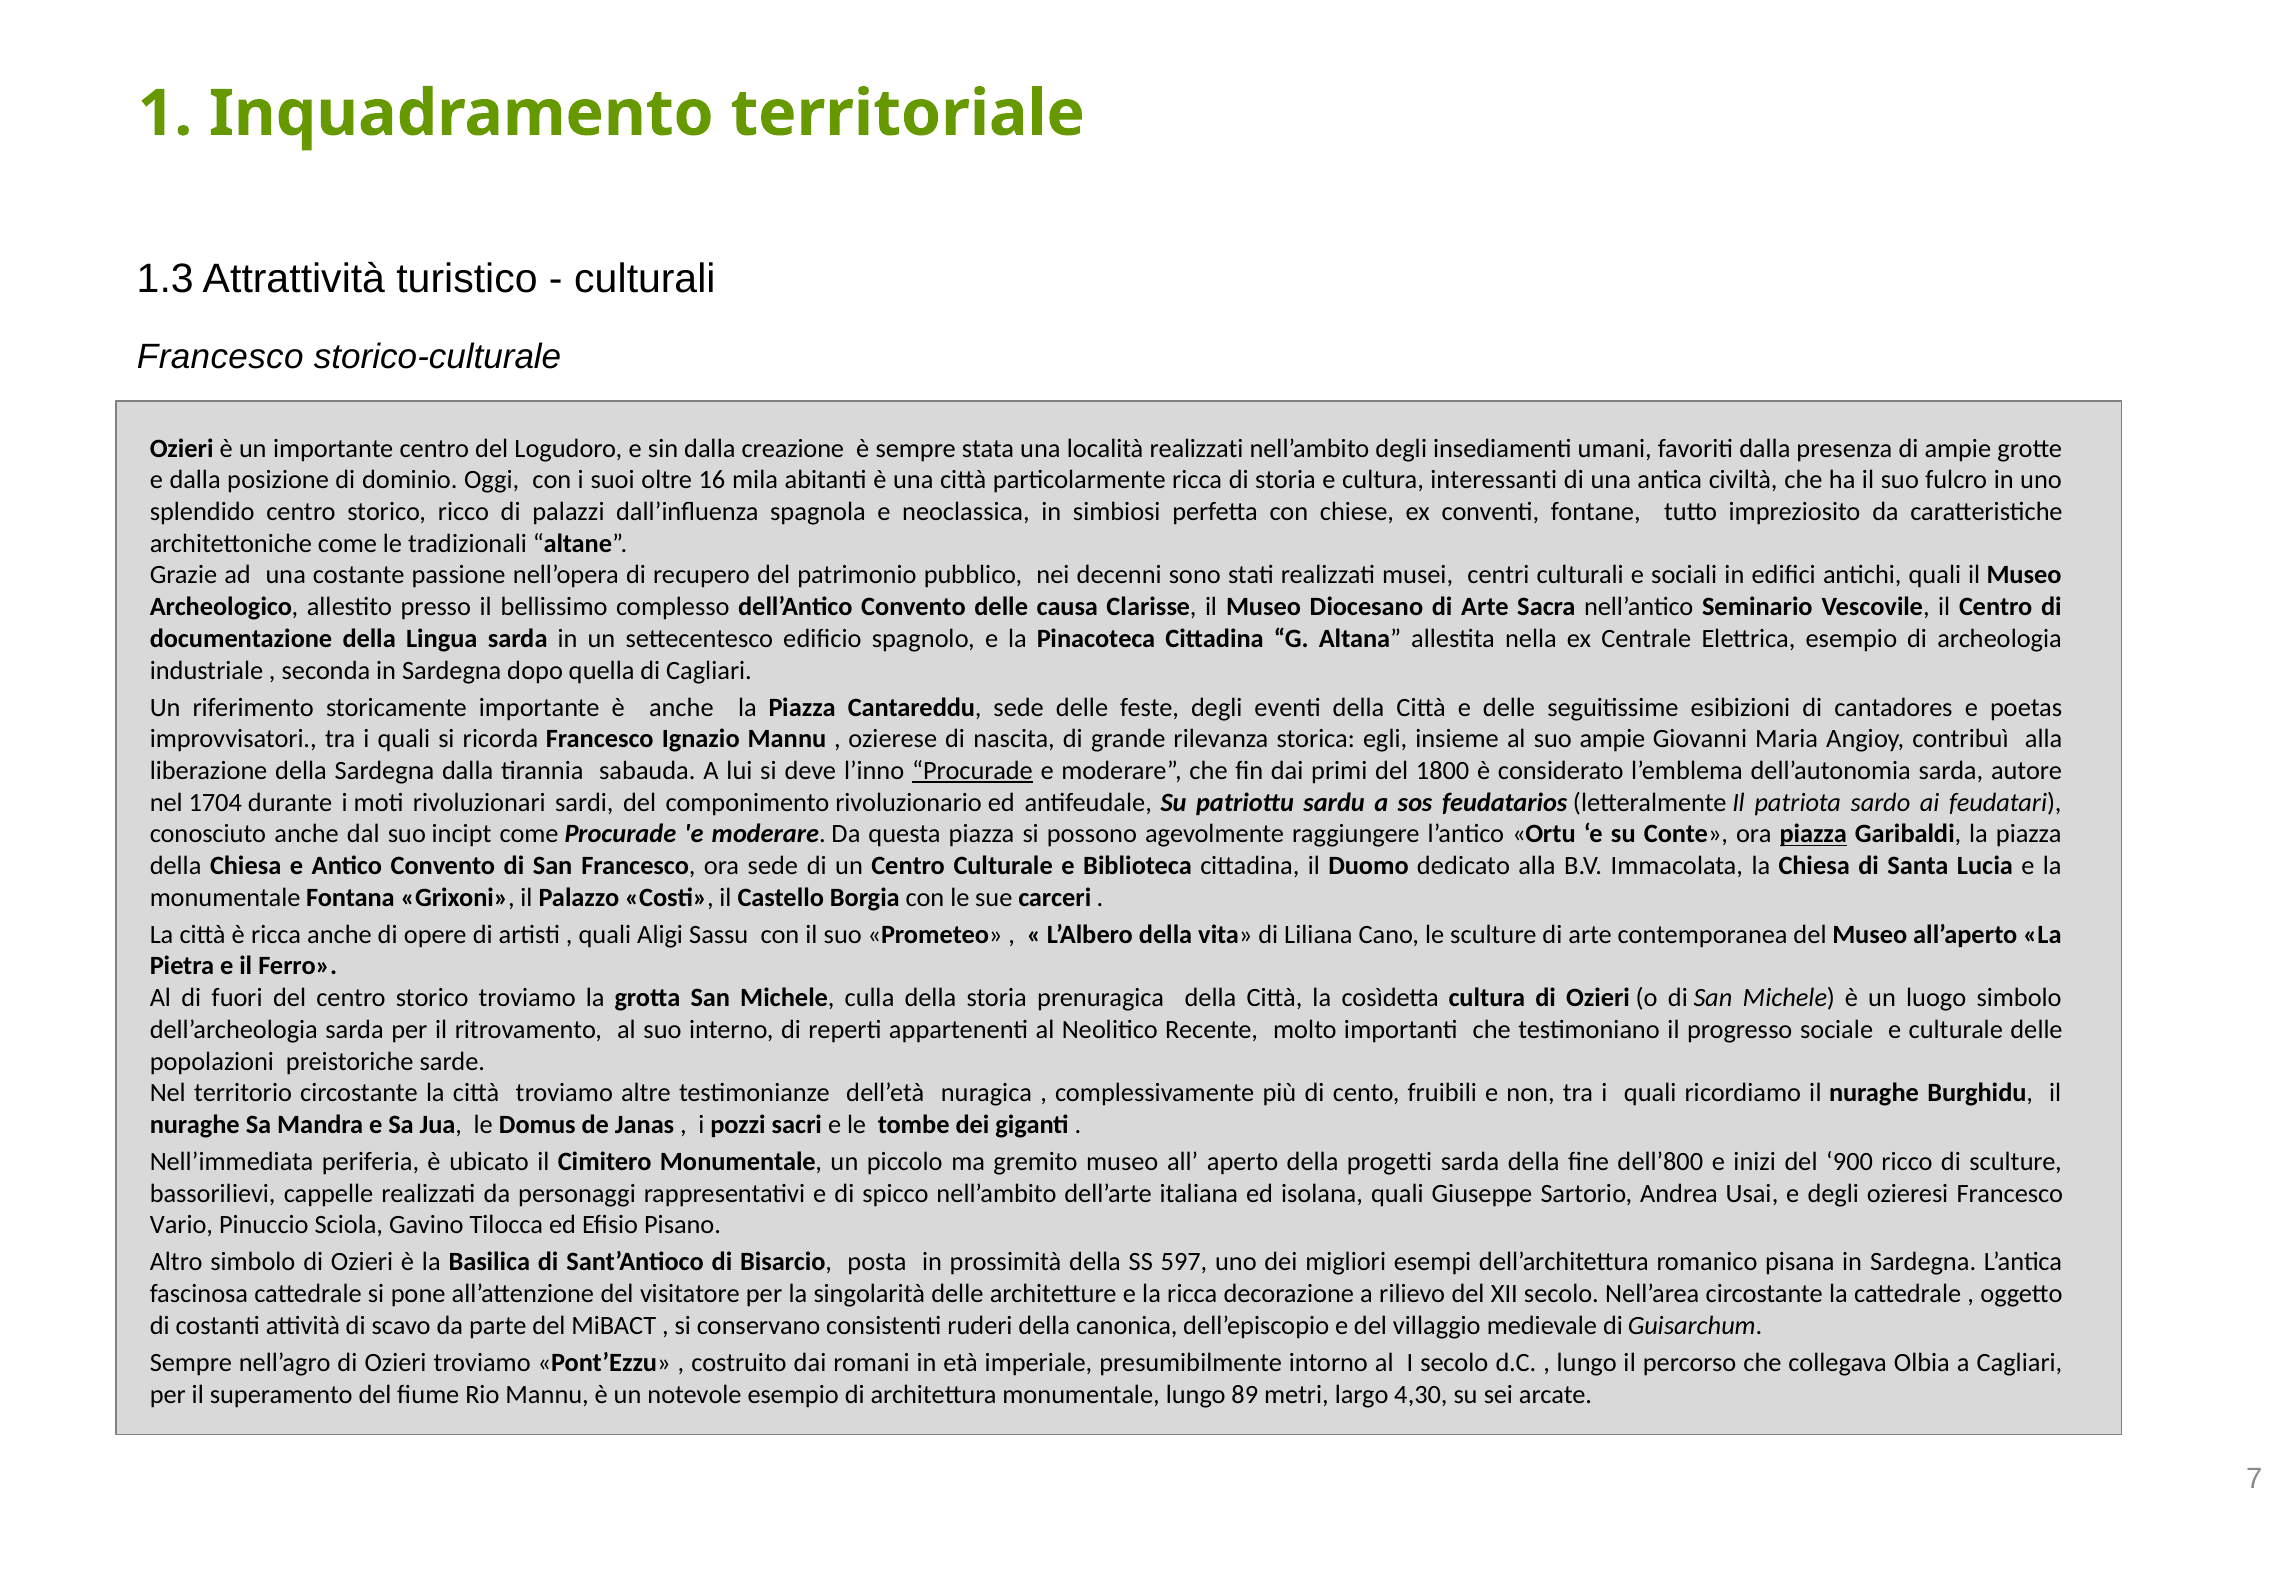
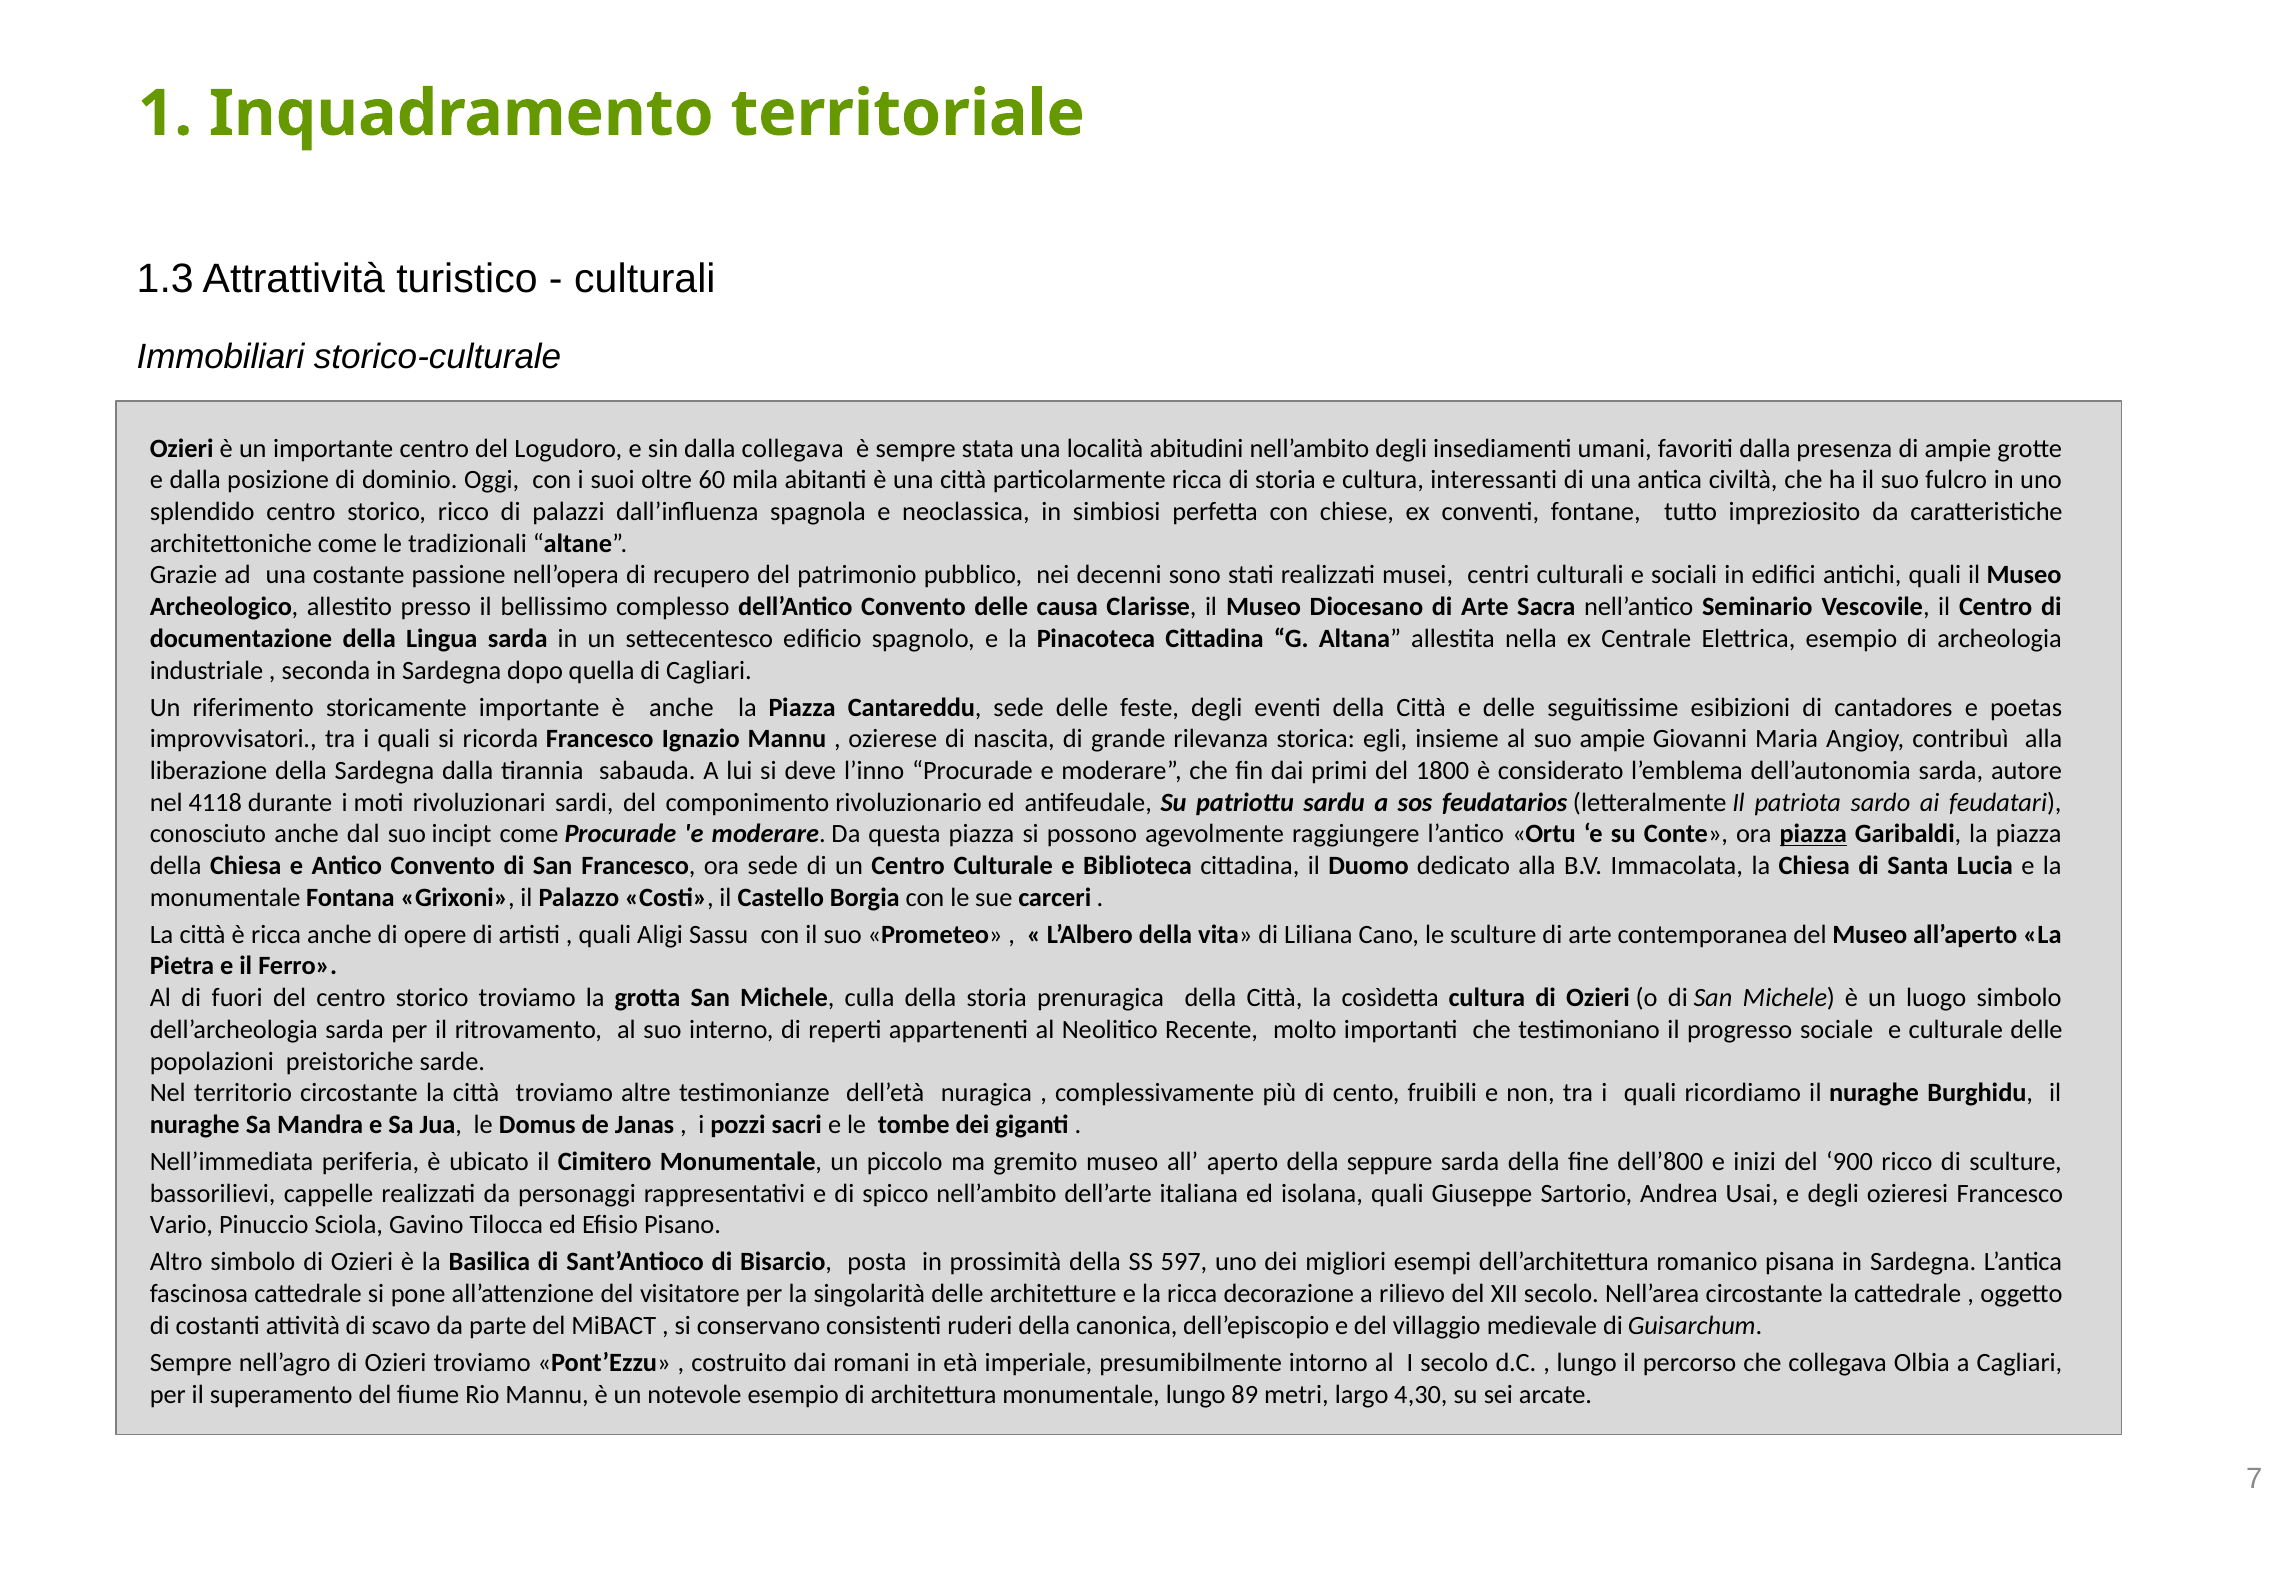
Francesco: Francesco -> Immobiliari (221, 357)
dalla creazione: creazione -> collegava (793, 448)
località realizzati: realizzati -> abitudini (1196, 448)
16: 16 -> 60 (712, 480)
Procurade underline: present -> none (972, 771)
1704: 1704 -> 4118 (215, 802)
progetti: progetti -> seppure (1390, 1161)
